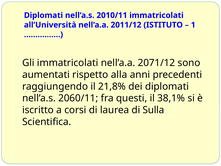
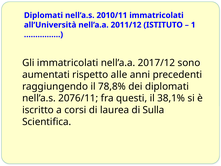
2071/12: 2071/12 -> 2017/12 (156, 63)
alla: alla -> alle (119, 75)
21,8%: 21,8% -> 78,8% (112, 86)
2060/11: 2060/11 -> 2076/11 (78, 98)
